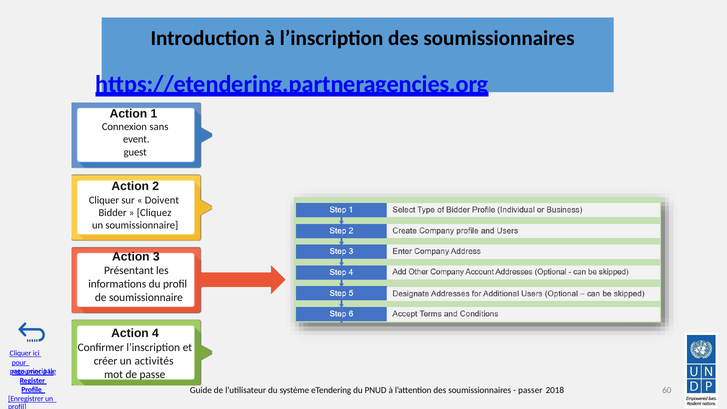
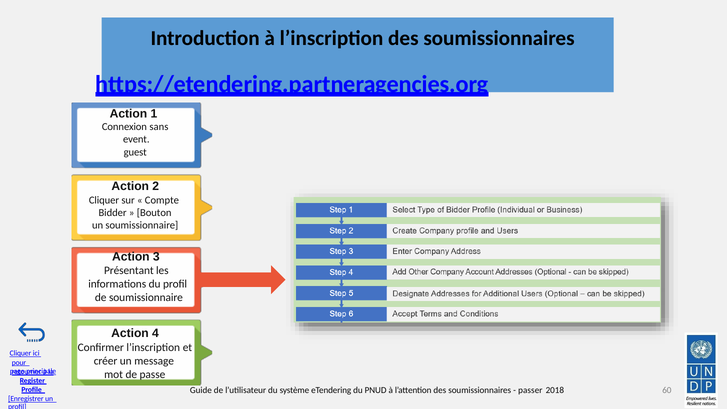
Doivent: Doivent -> Compte (162, 200)
Cliquez: Cliquez -> Bouton (154, 213)
activités: activités -> message (154, 361)
